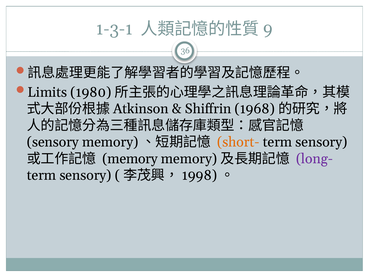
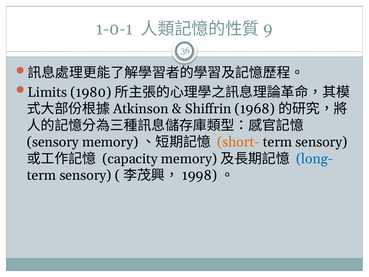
1-3-1: 1-3-1 -> 1-0-1 (114, 29)
memory: memory -> capacity (130, 159)
long- colour: purple -> blue (315, 159)
